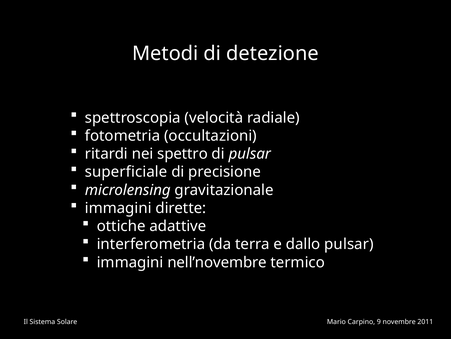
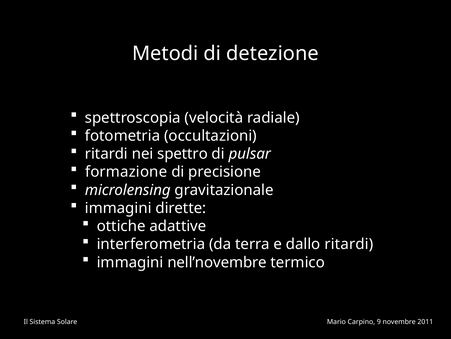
superficiale: superficiale -> formazione (126, 172)
dallo pulsar: pulsar -> ritardi (349, 244)
